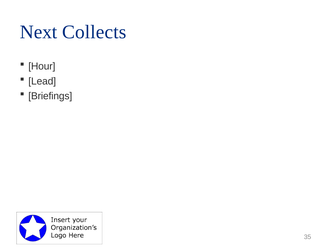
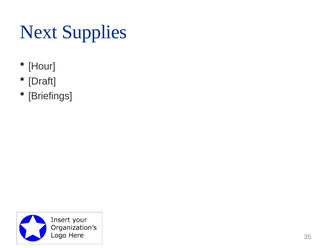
Collects: Collects -> Supplies (94, 32)
Lead: Lead -> Draft (42, 81)
